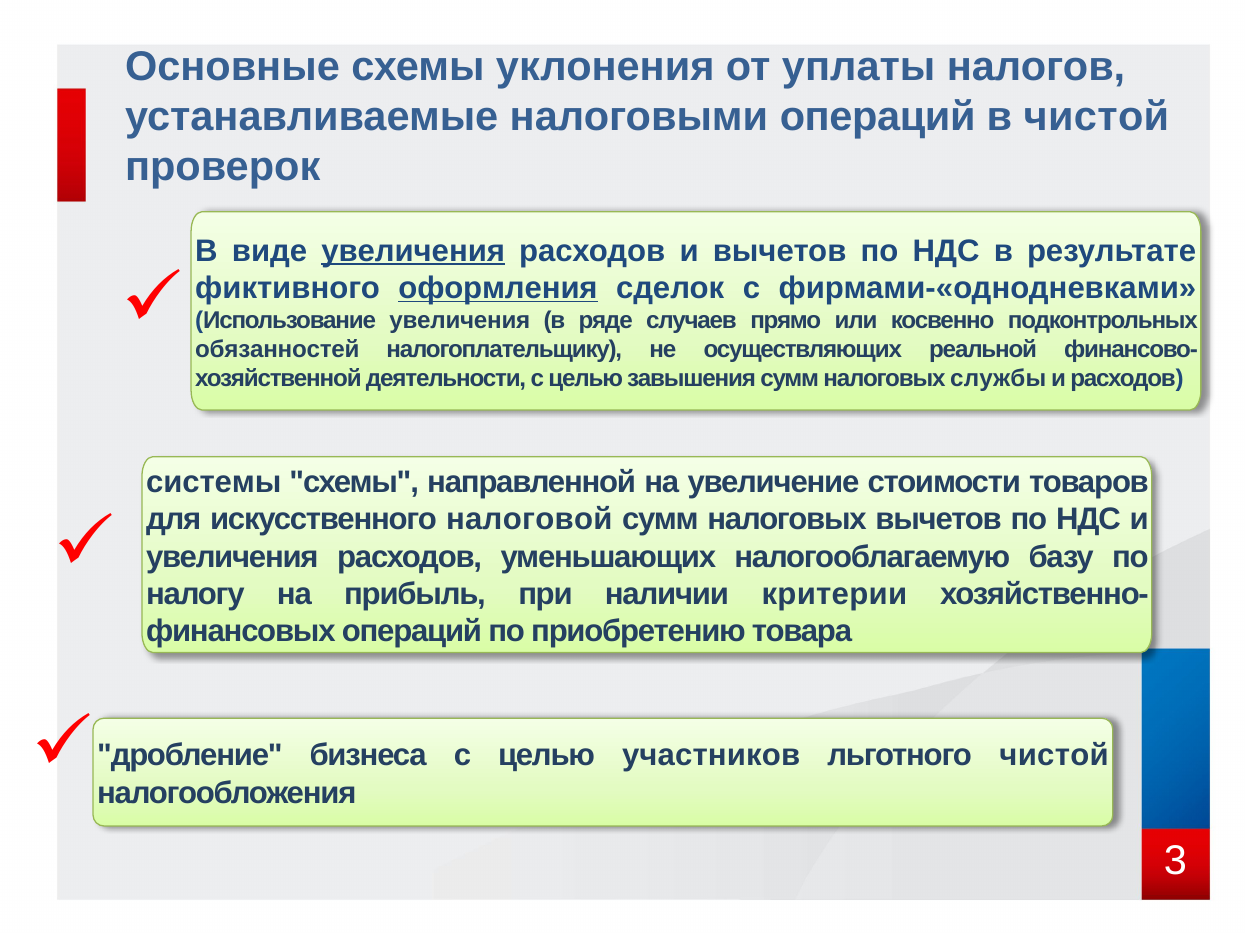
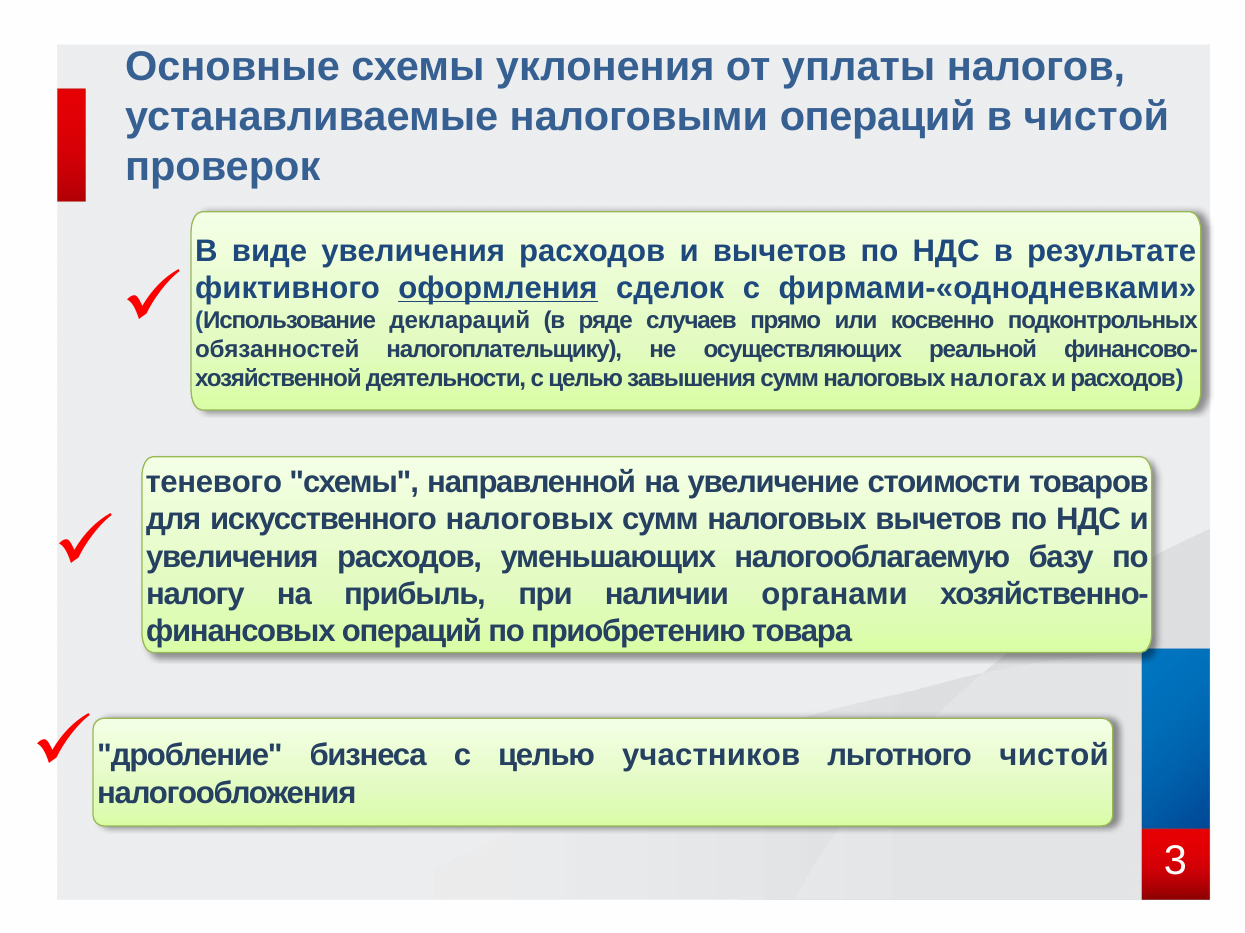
увеличения underline: present -> none (413, 251)
Использование увеличения: увеличения -> деклараций (460, 321)
службы: службы -> налогах (998, 379)
системы: системы -> теневого (214, 483)
искусственного налоговой: налоговой -> налоговых (530, 520)
критерии: критерии -> органами (835, 595)
